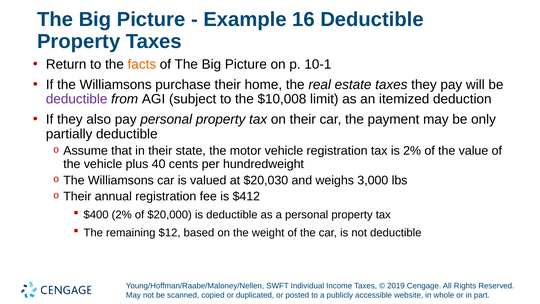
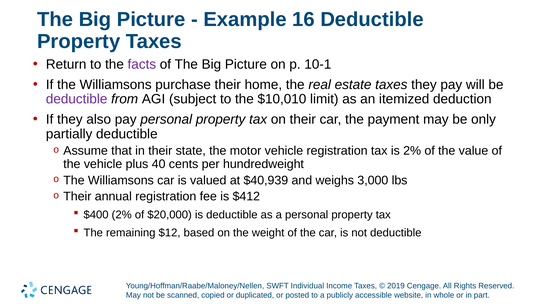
facts colour: orange -> purple (142, 64)
$10,008: $10,008 -> $10,010 (282, 99)
$20,030: $20,030 -> $40,939 (266, 180)
